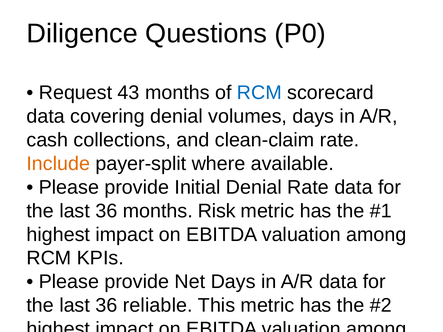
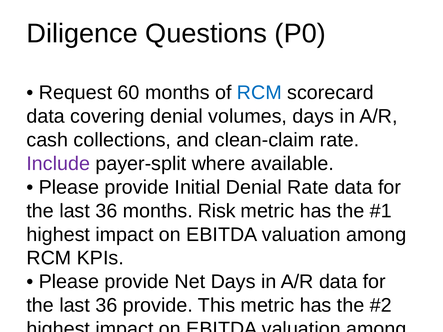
43: 43 -> 60 (129, 93)
Include colour: orange -> purple (58, 164)
36 reliable: reliable -> provide (158, 306)
